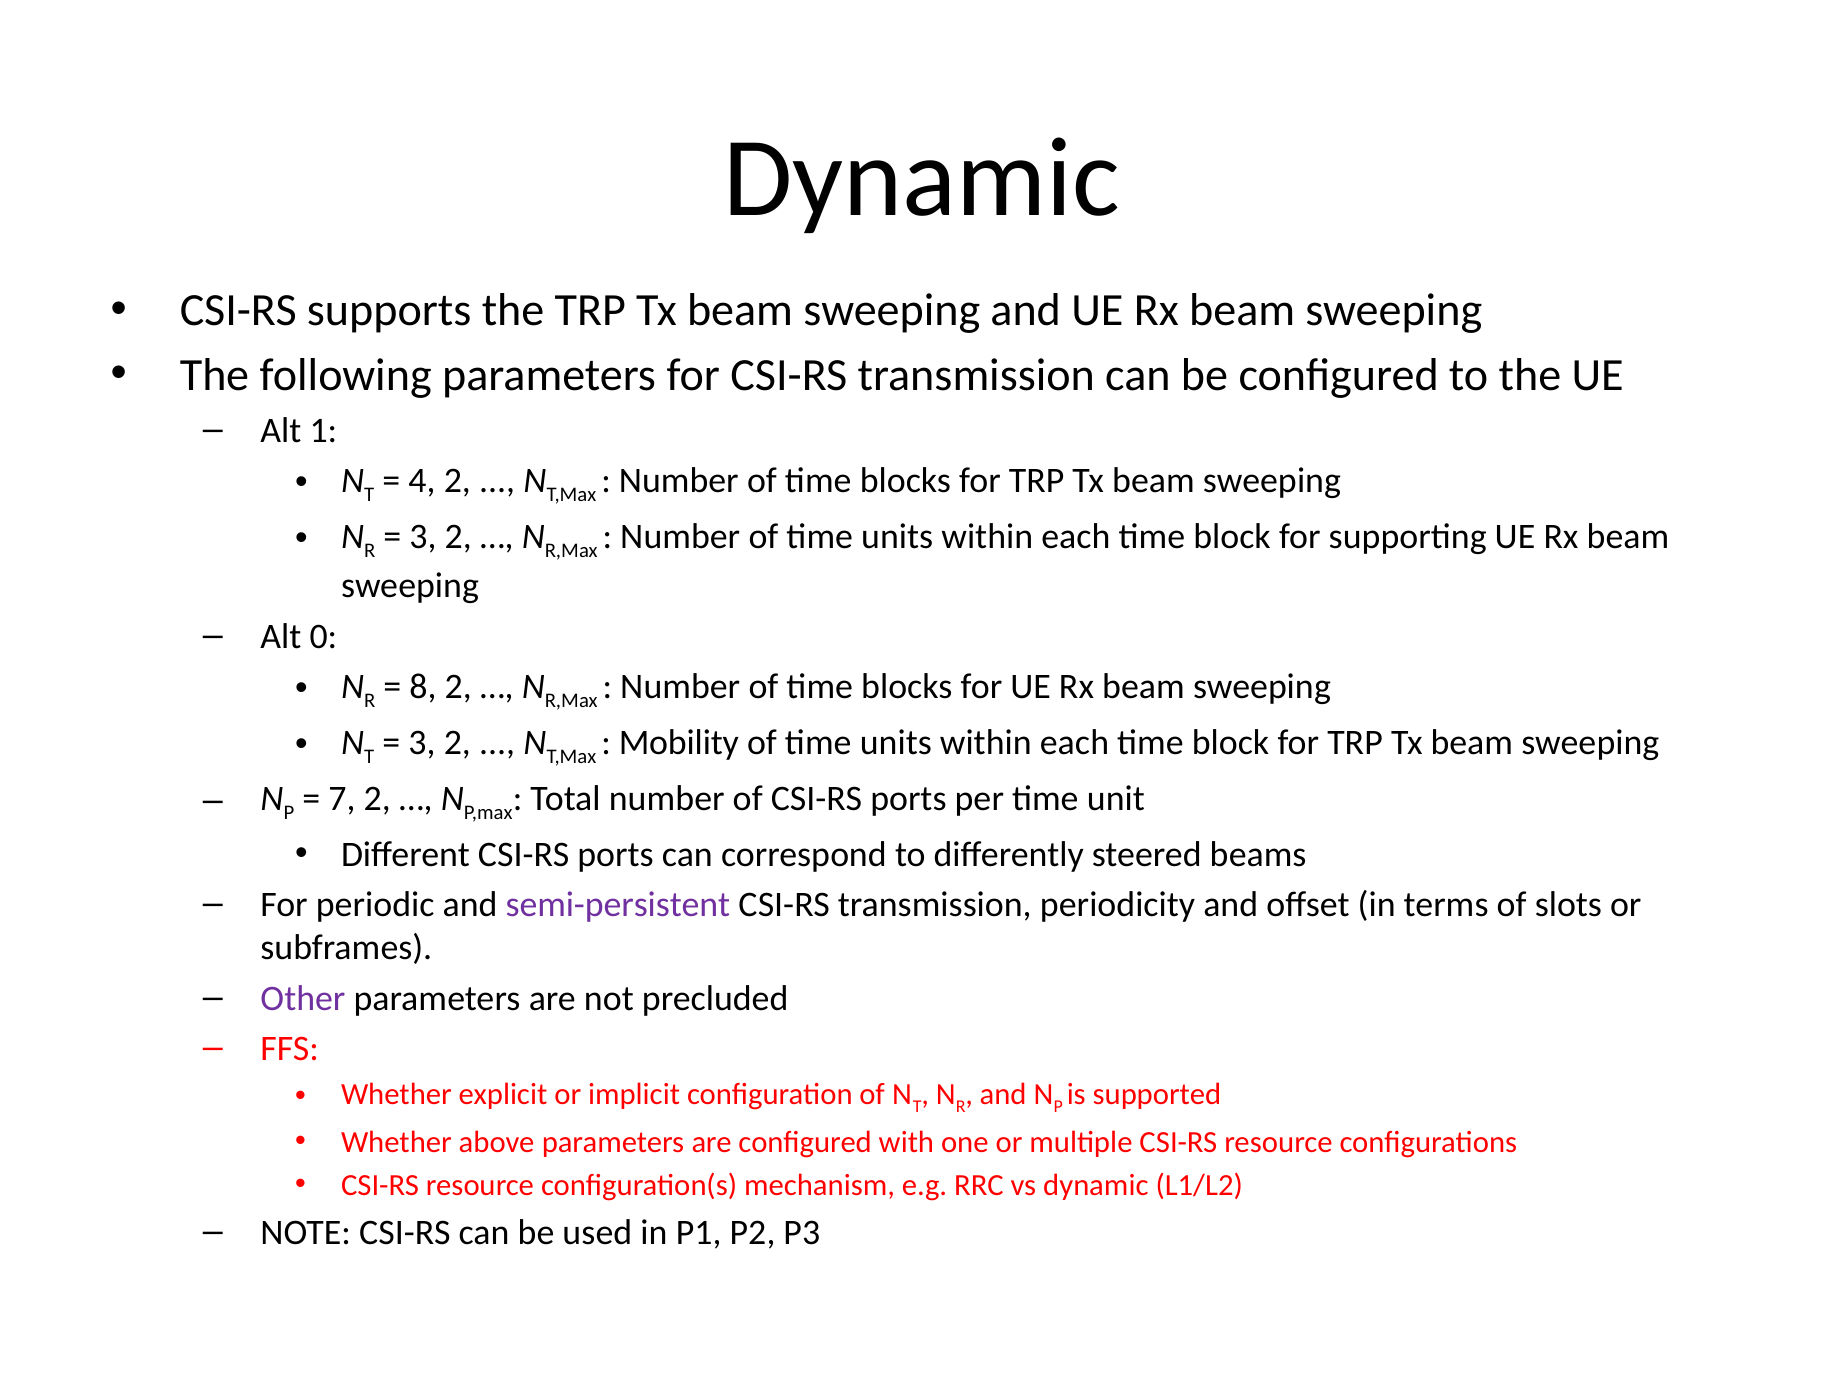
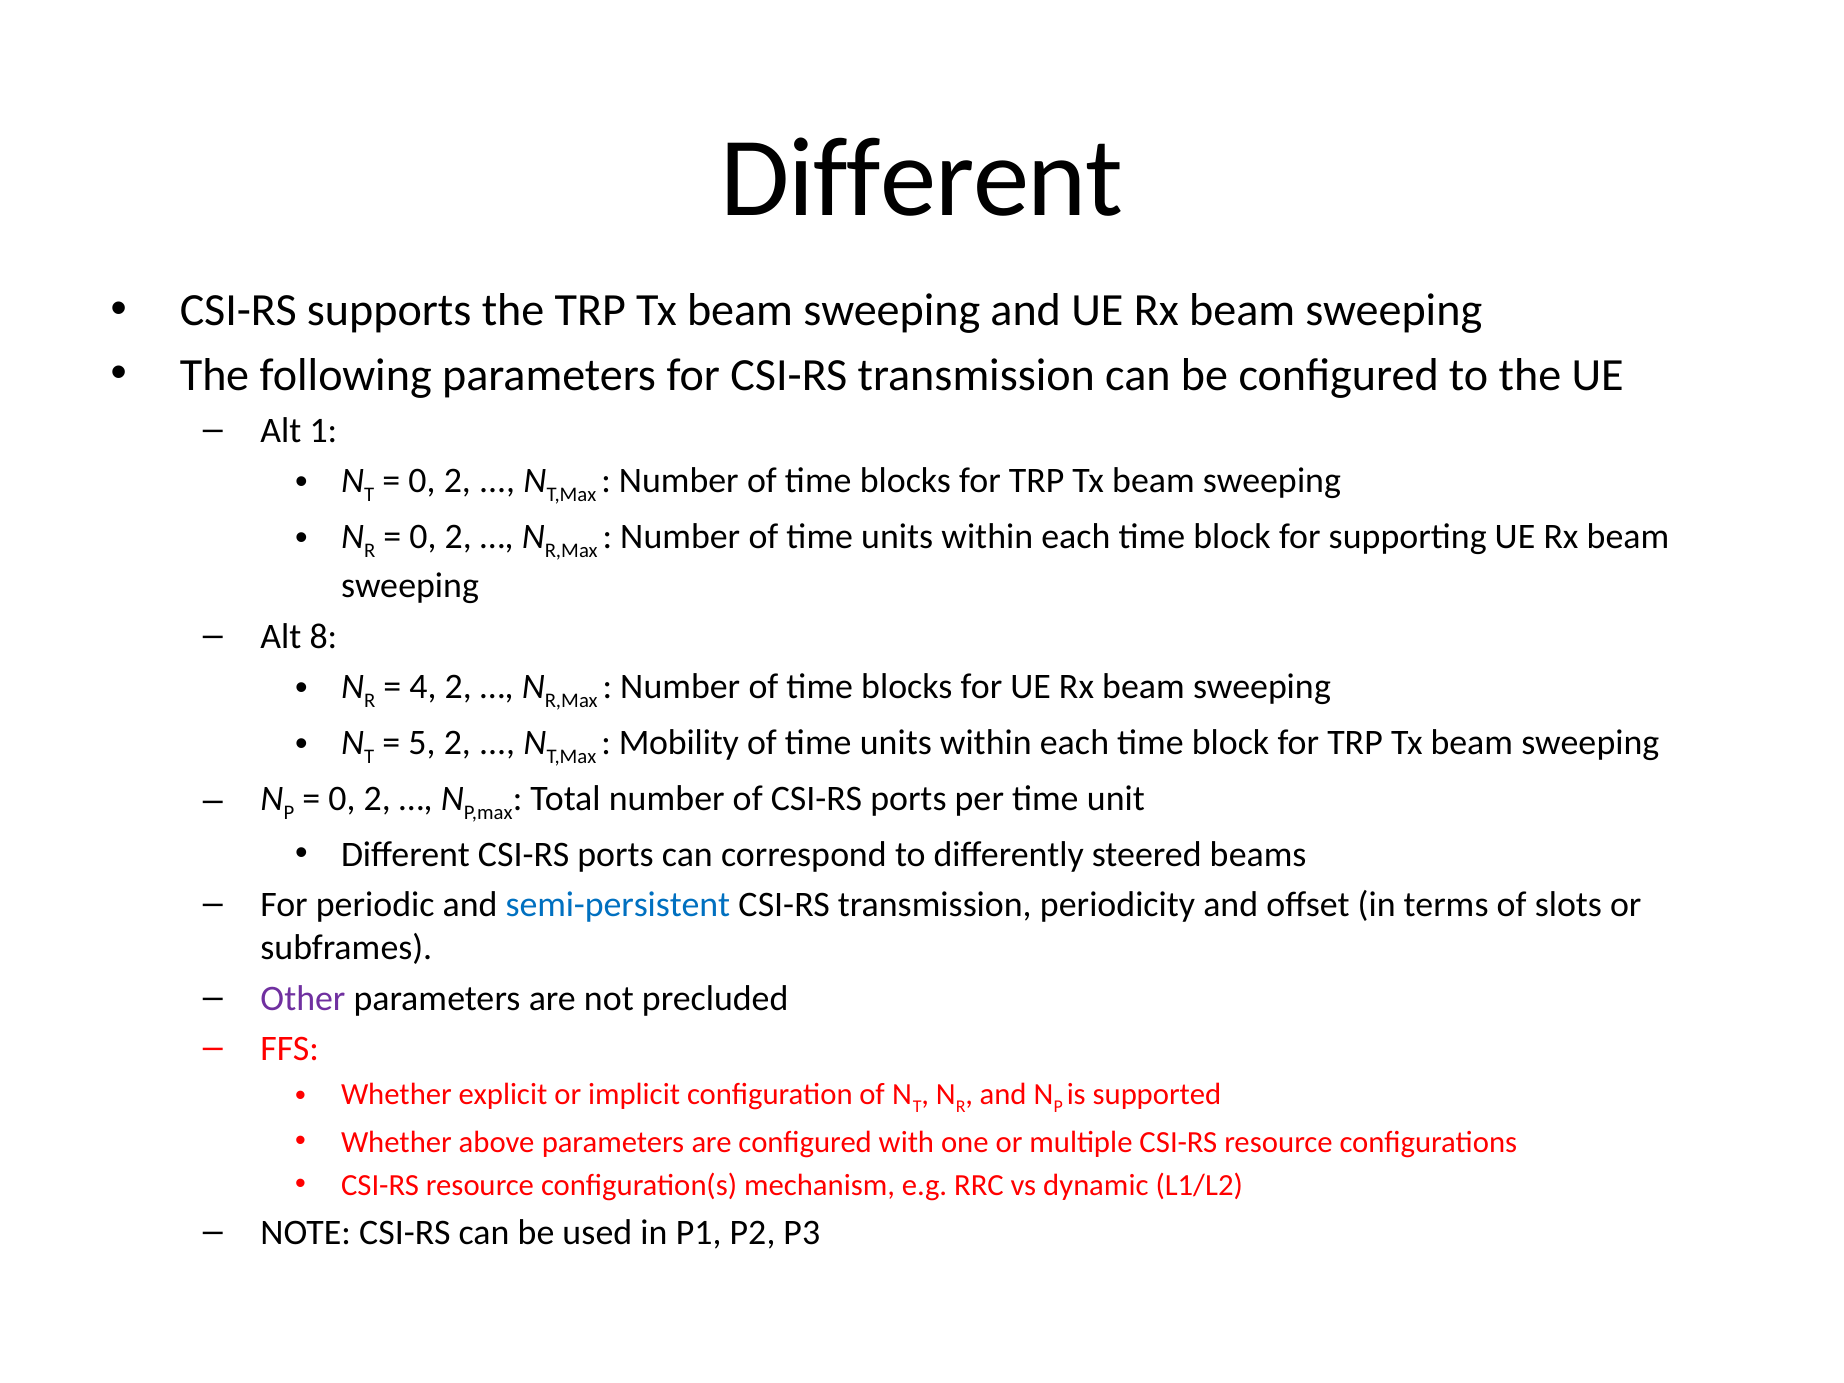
Dynamic: Dynamic -> Different (922, 179)
4: 4 -> 0 (422, 481)
3: 3 -> 0 (423, 537)
0: 0 -> 8 (323, 636)
8: 8 -> 4 (423, 686)
3: 3 -> 5 (422, 743)
7: 7 -> 0 (342, 799)
semi-persistent colour: purple -> blue (618, 905)
